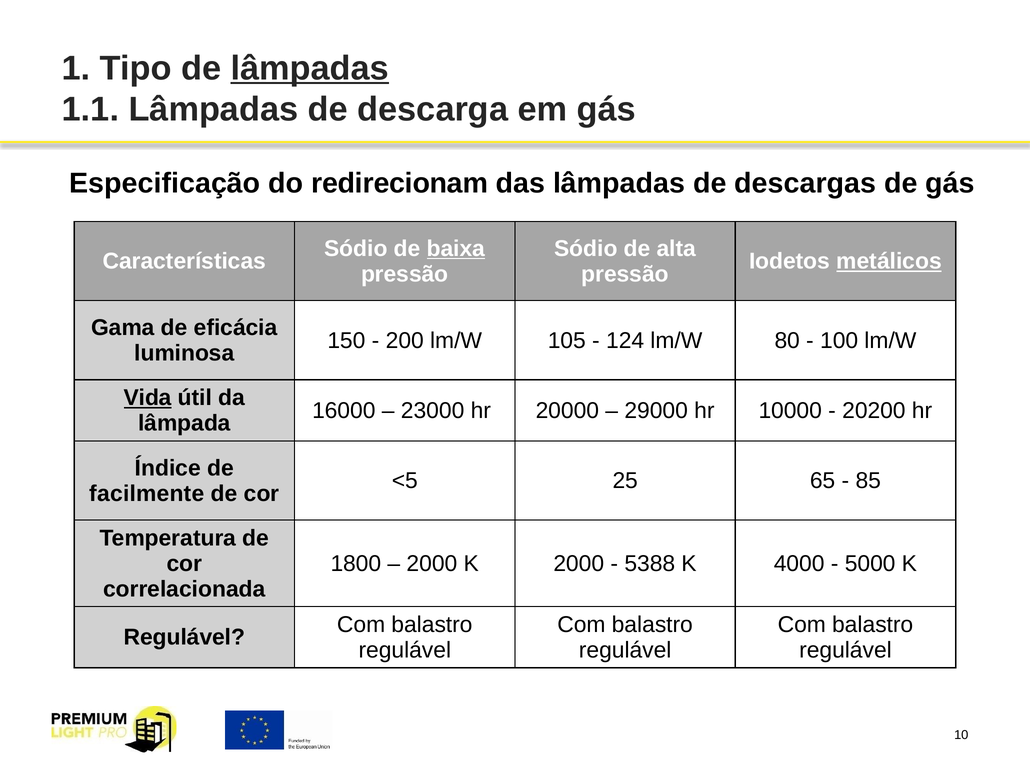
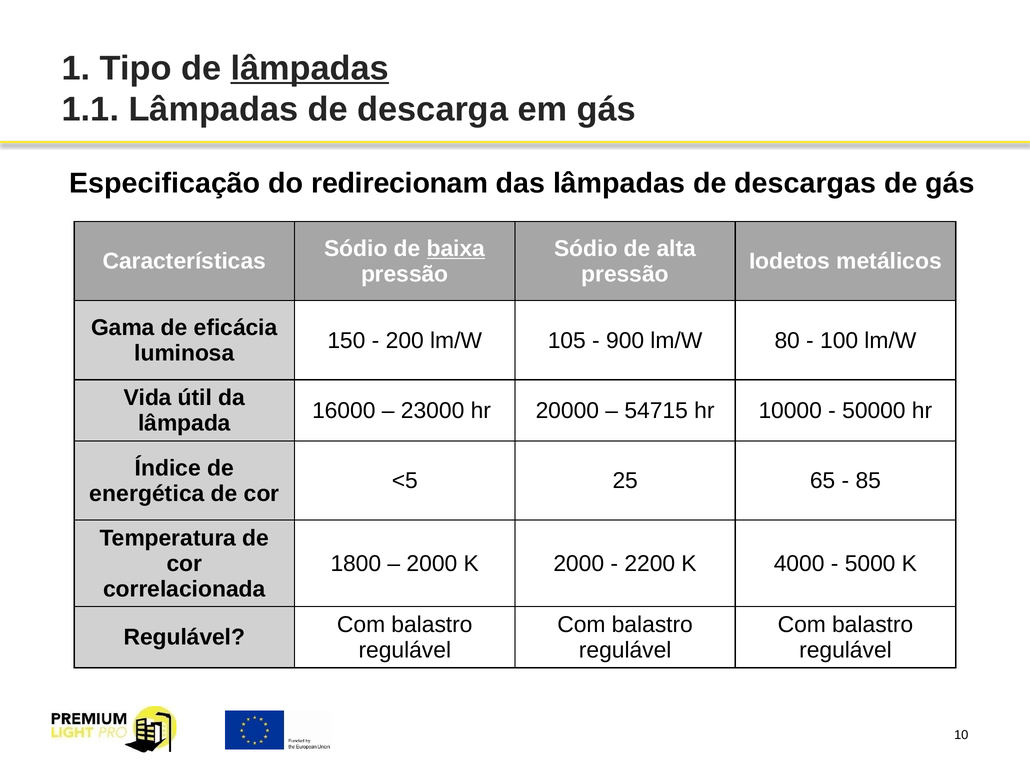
metálicos underline: present -> none (889, 262)
124: 124 -> 900 (625, 341)
Vida underline: present -> none (148, 398)
29000: 29000 -> 54715 (656, 411)
20200: 20200 -> 50000 (874, 411)
facilmente: facilmente -> energética (147, 494)
5388: 5388 -> 2200 (650, 564)
